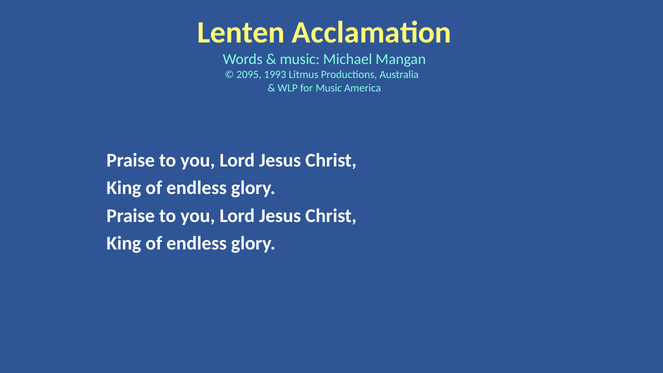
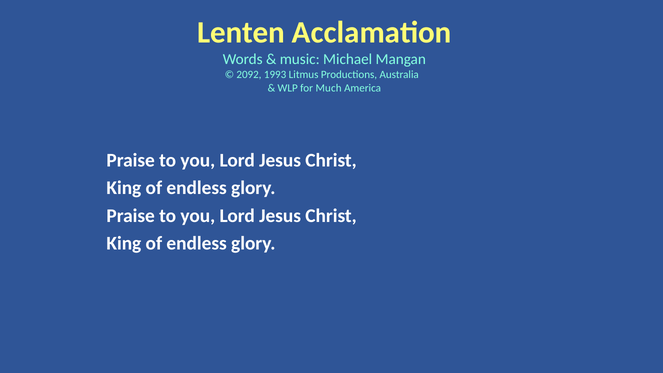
2095: 2095 -> 2092 (249, 75)
for Music: Music -> Much (329, 88)
